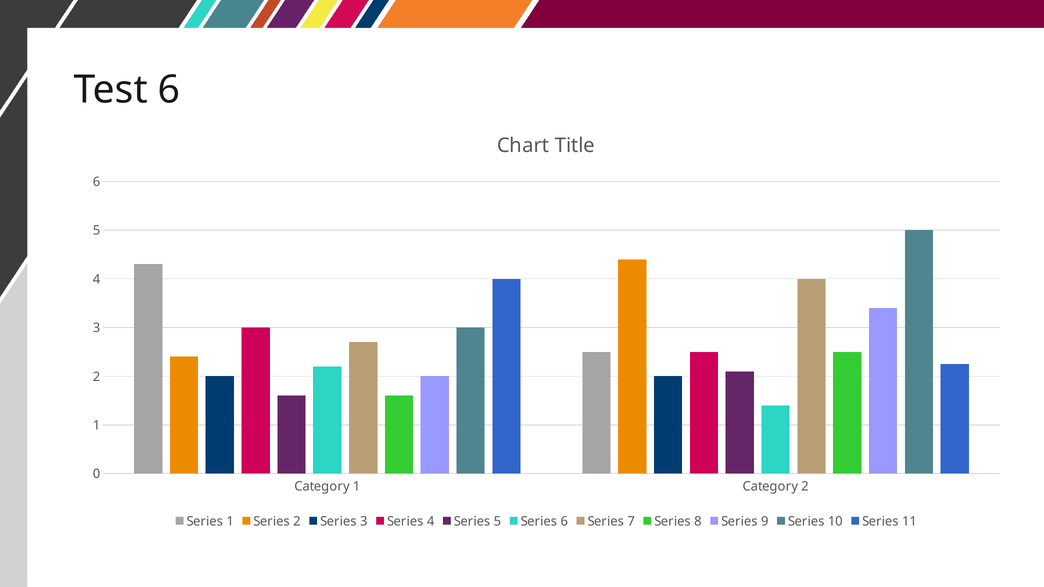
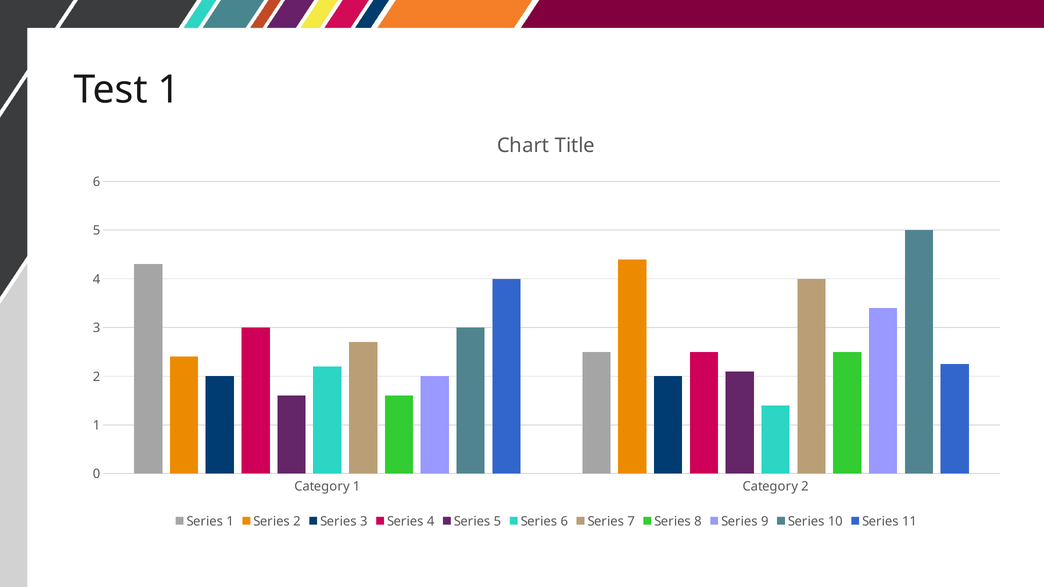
Test 6: 6 -> 1 (169, 90)
